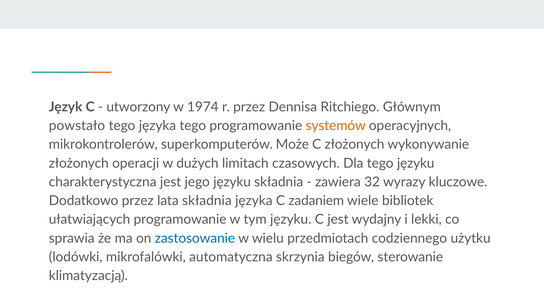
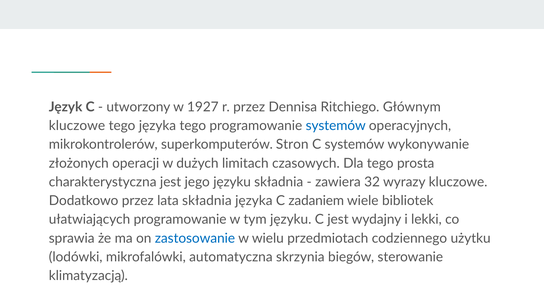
1974: 1974 -> 1927 (203, 107)
powstało: powstało -> kluczowe (77, 126)
systemów colour: orange -> blue (336, 126)
Może: Może -> Stron (292, 144)
C złożonych: złożonych -> systemów (355, 144)
tego języku: języku -> prosta (416, 163)
